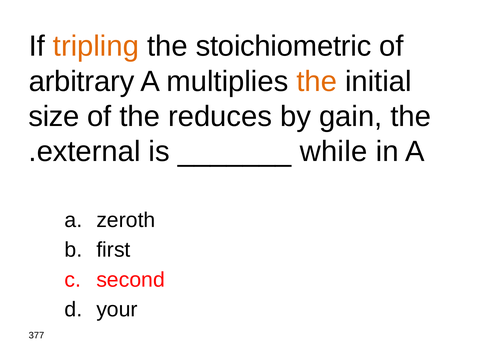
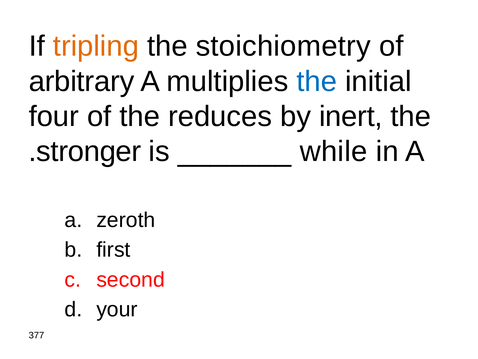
stoichiometric: stoichiometric -> stoichiometry (283, 46)
the colour: orange -> blue (317, 81)
size: size -> four (54, 116)
gain: gain -> inert (351, 116)
external: external -> stronger (89, 151)
